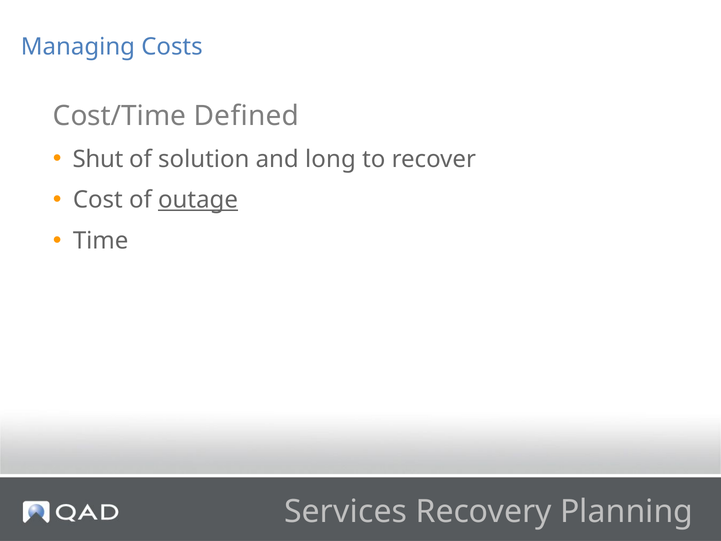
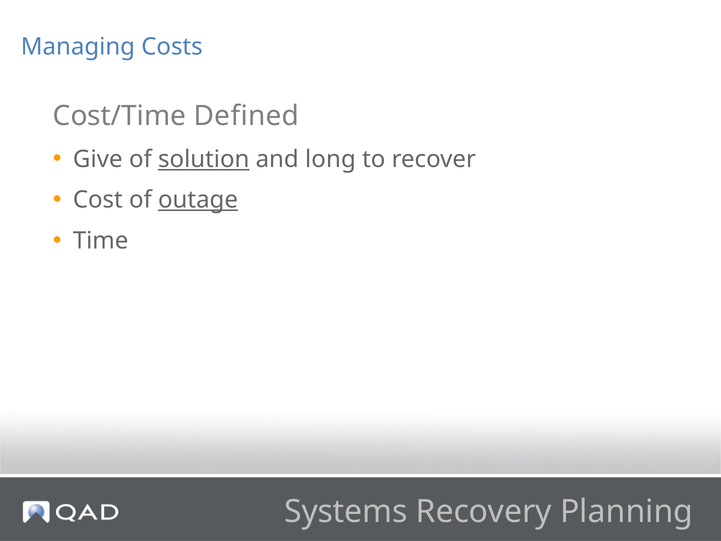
Shut: Shut -> Give (98, 159)
solution underline: none -> present (204, 159)
Services: Services -> Systems (346, 511)
